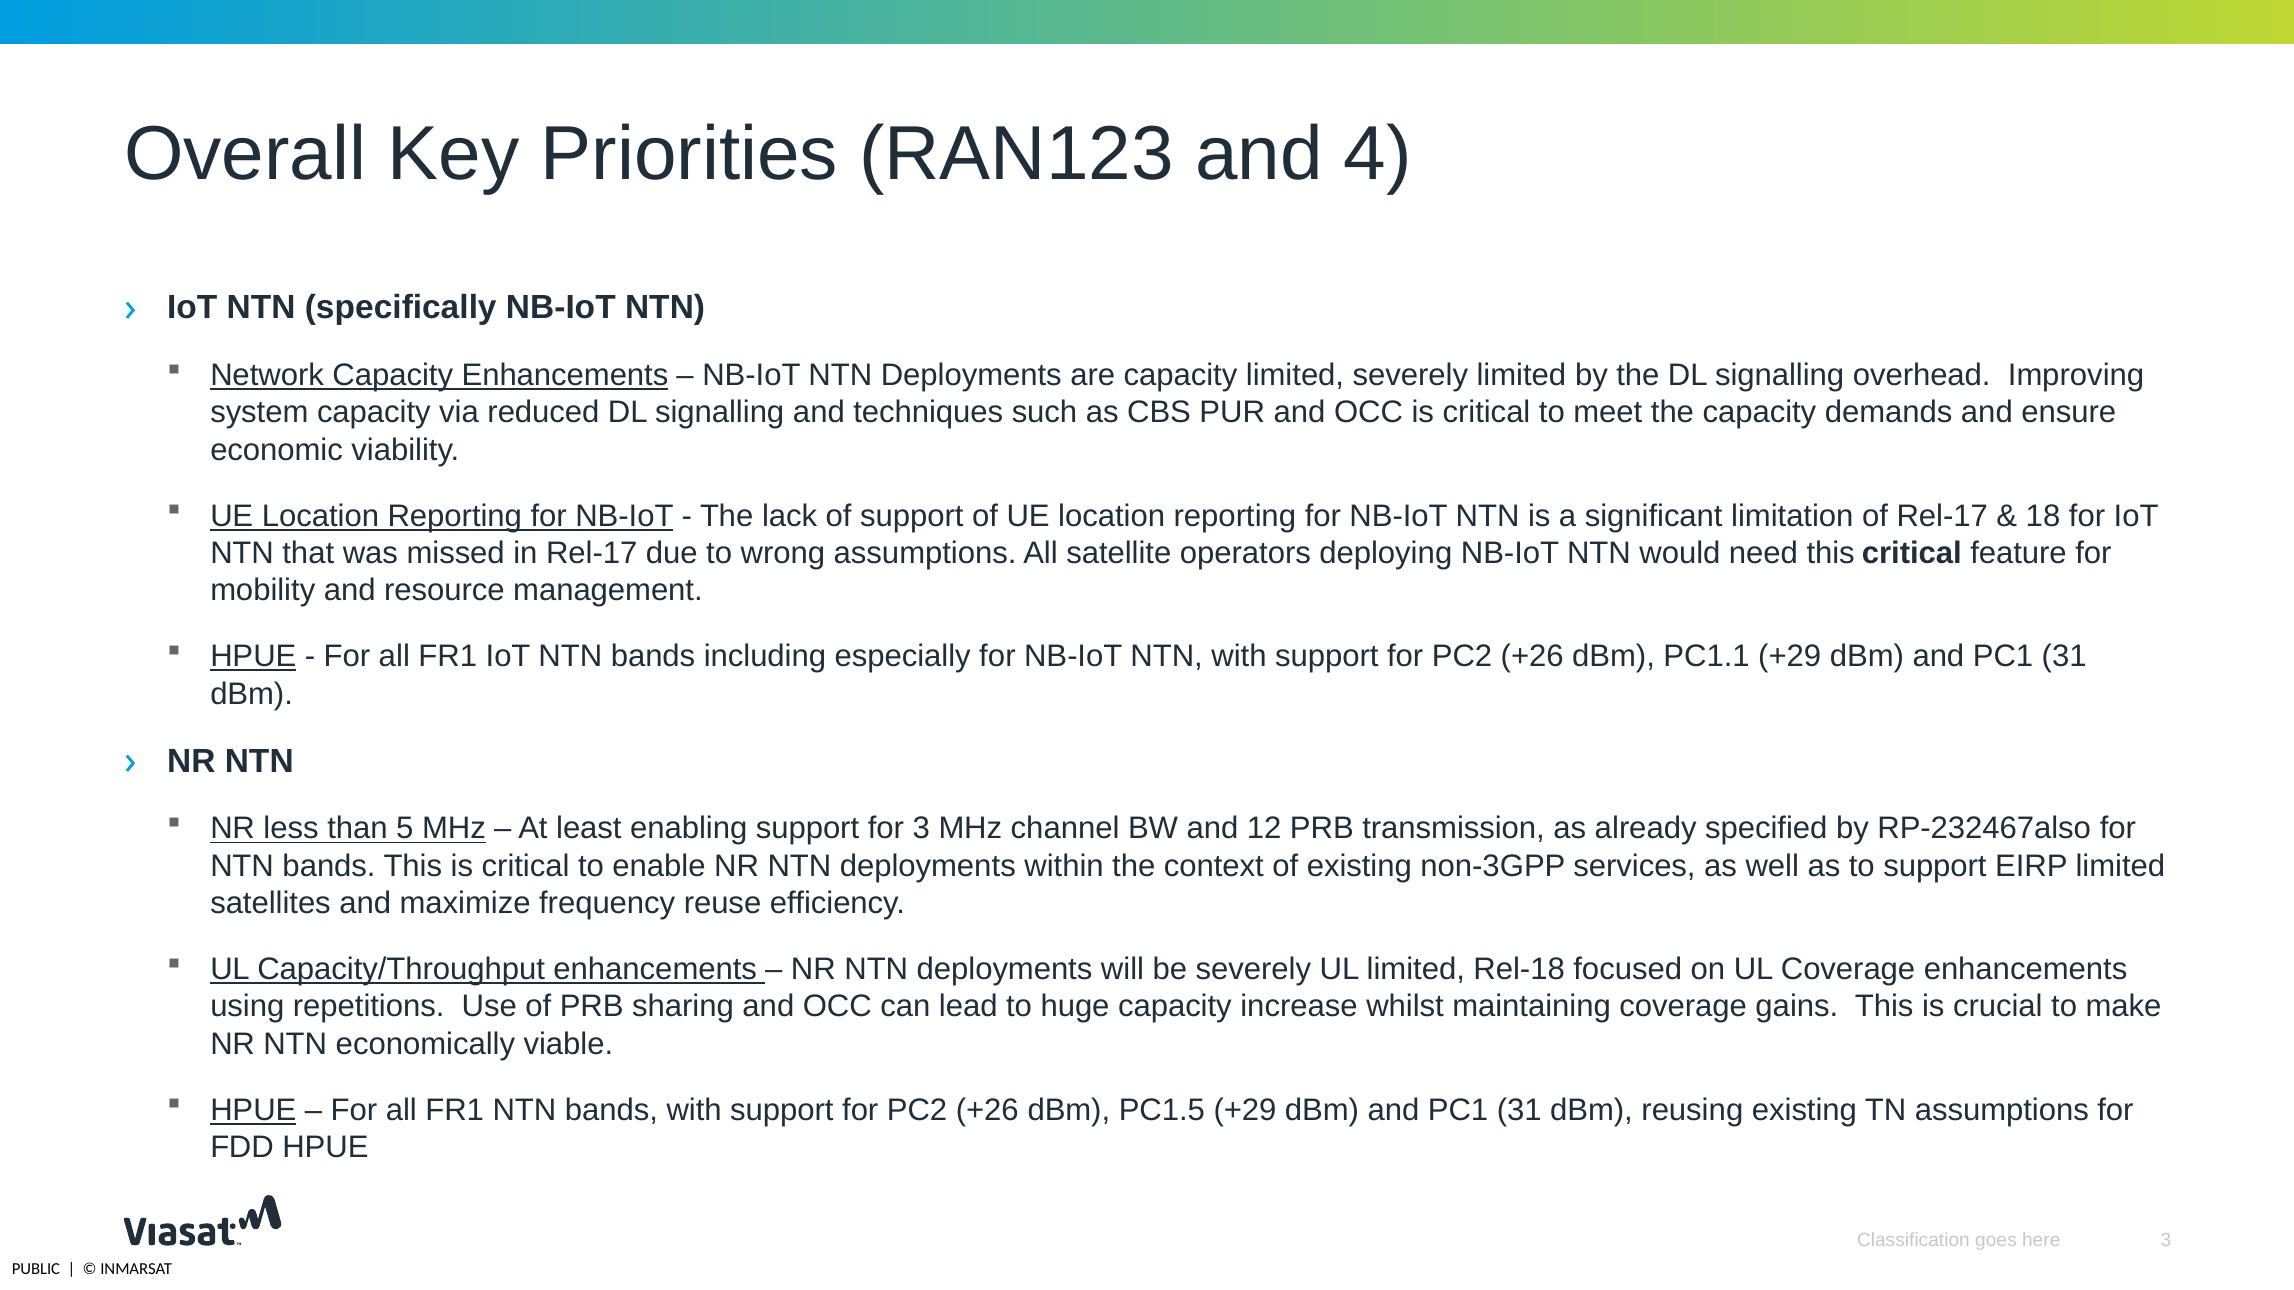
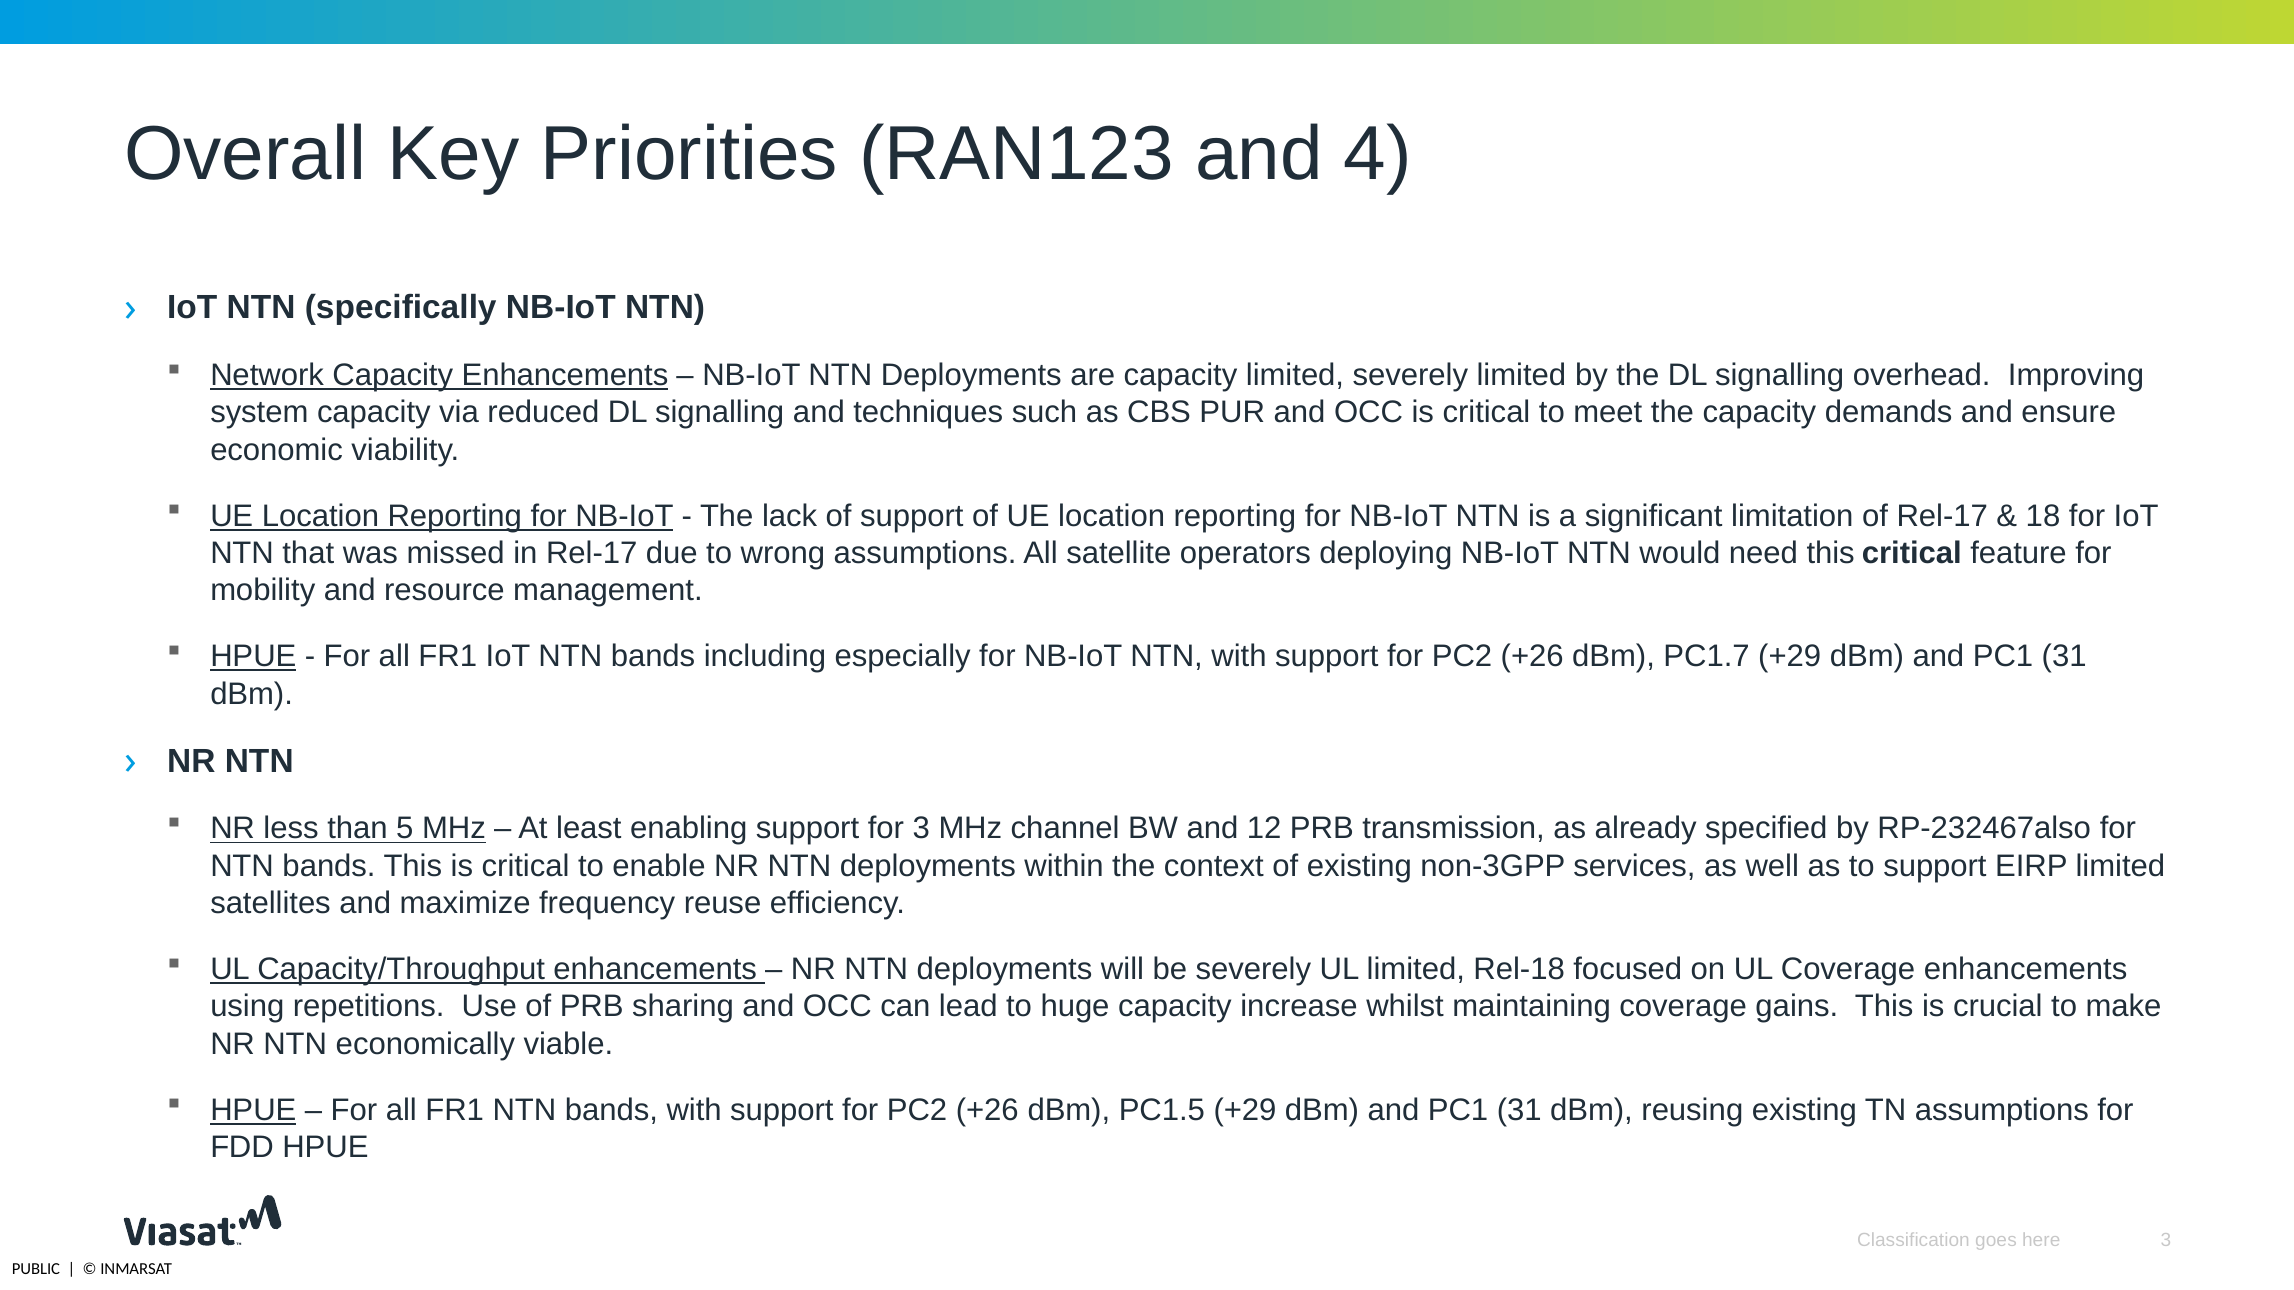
PC1.1: PC1.1 -> PC1.7 (1707, 657)
